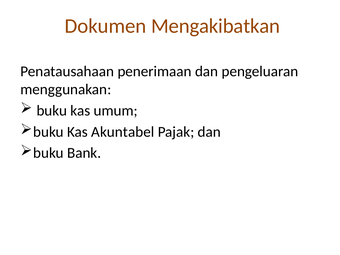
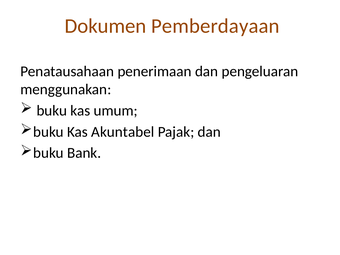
Mengakibatkan: Mengakibatkan -> Pemberdayaan (215, 26)
